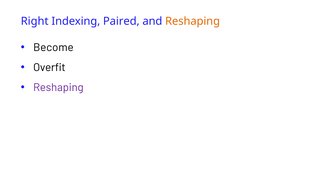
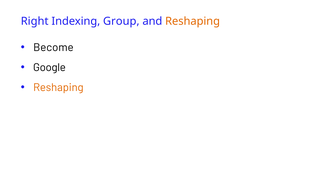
Paired: Paired -> Group (121, 21)
Overfit: Overfit -> Google (49, 67)
Reshaping colour: purple -> orange (58, 87)
